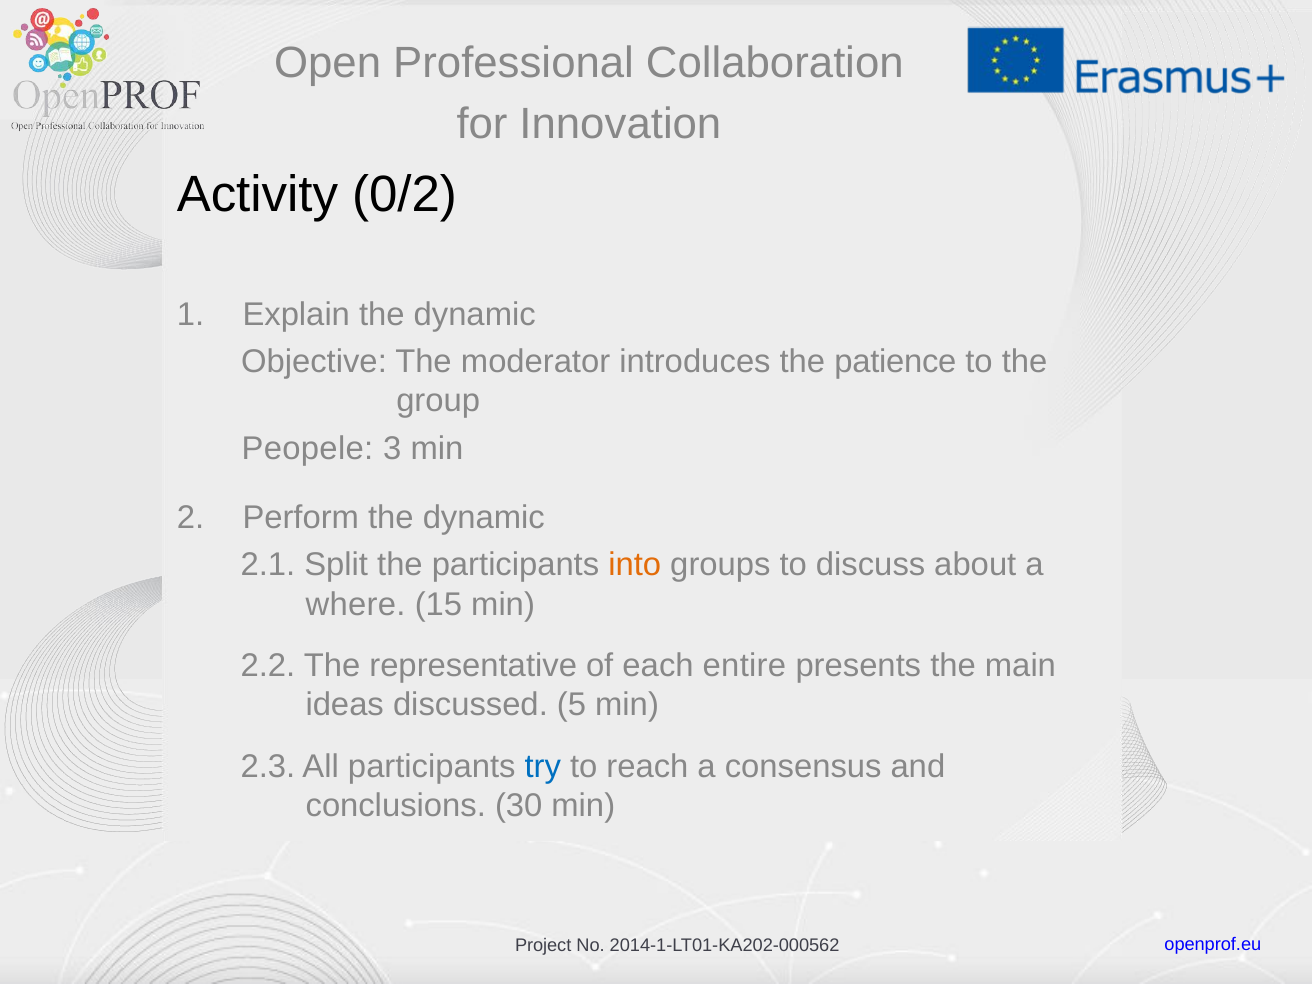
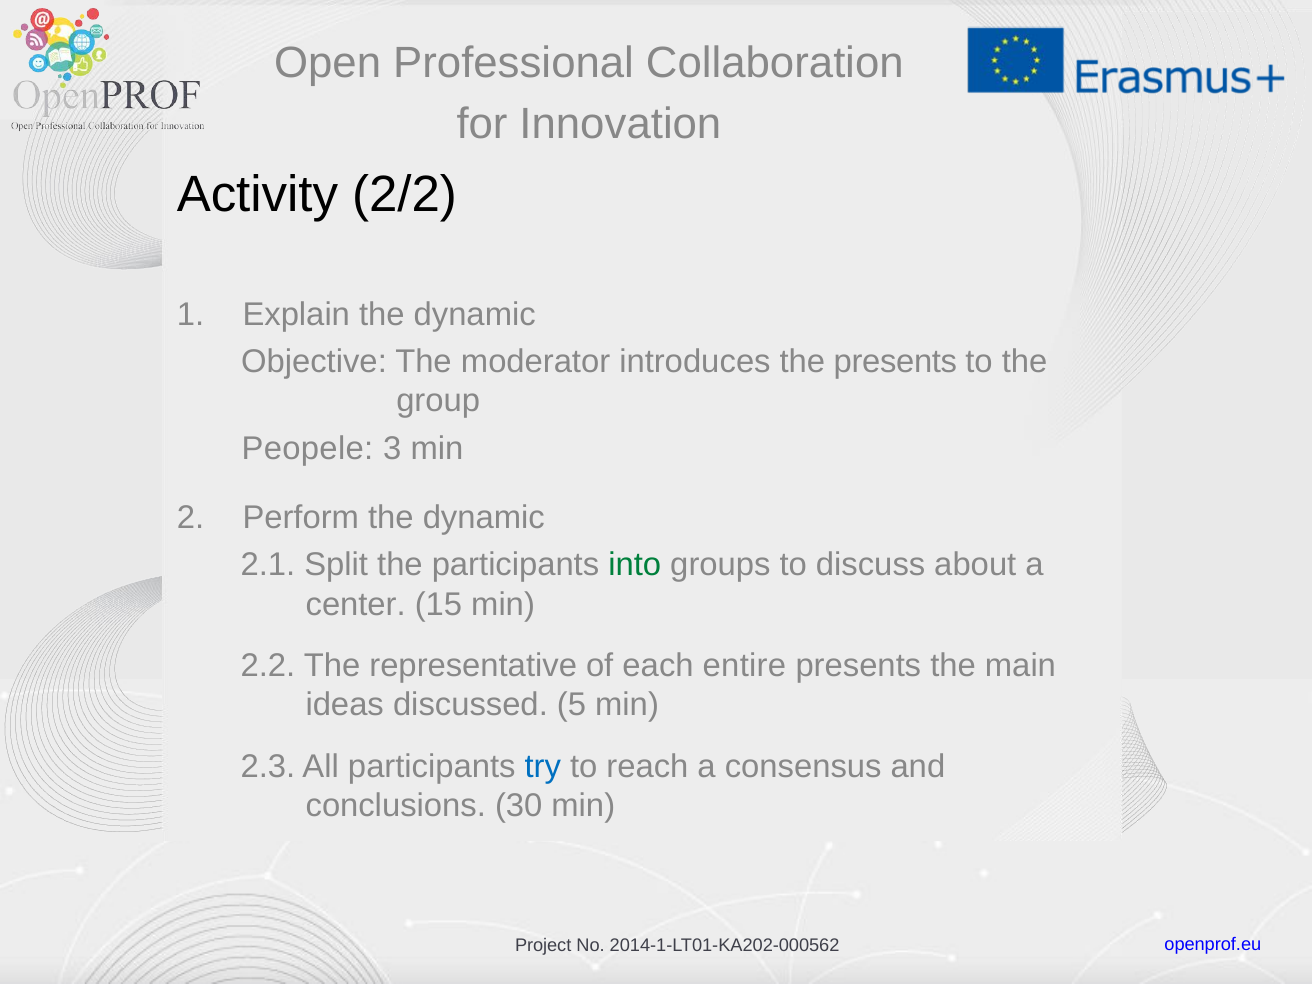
0/2: 0/2 -> 2/2 (404, 195)
the patience: patience -> presents (895, 362)
into colour: orange -> green (635, 565)
where: where -> center (356, 604)
